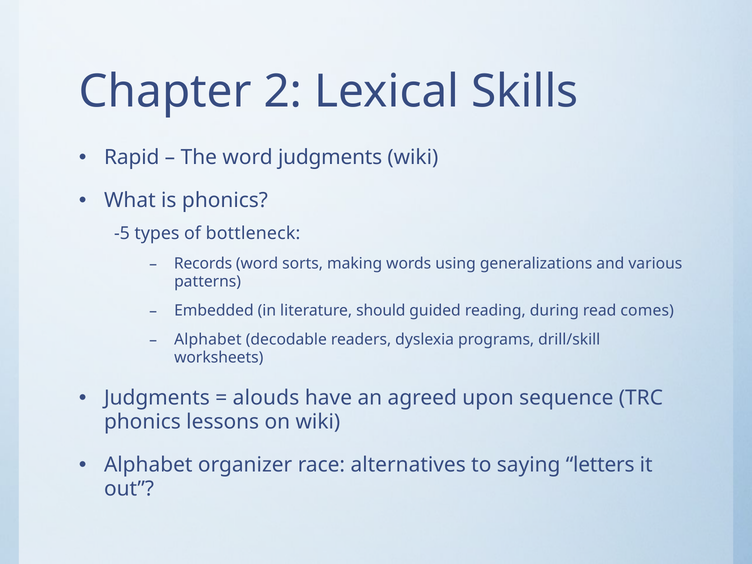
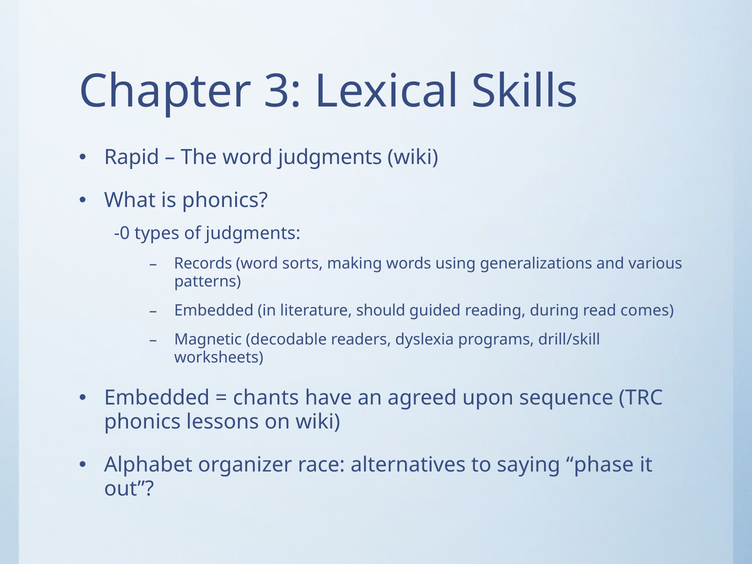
2: 2 -> 3 (283, 92)
-5: -5 -> -0 (122, 234)
of bottleneck: bottleneck -> judgments (253, 234)
Alphabet: Alphabet -> Magnetic (208, 340)
Judgments: Judgments -> Embedded (157, 398)
alouds: alouds -> chants (266, 398)
letters: letters -> phase (600, 465)
